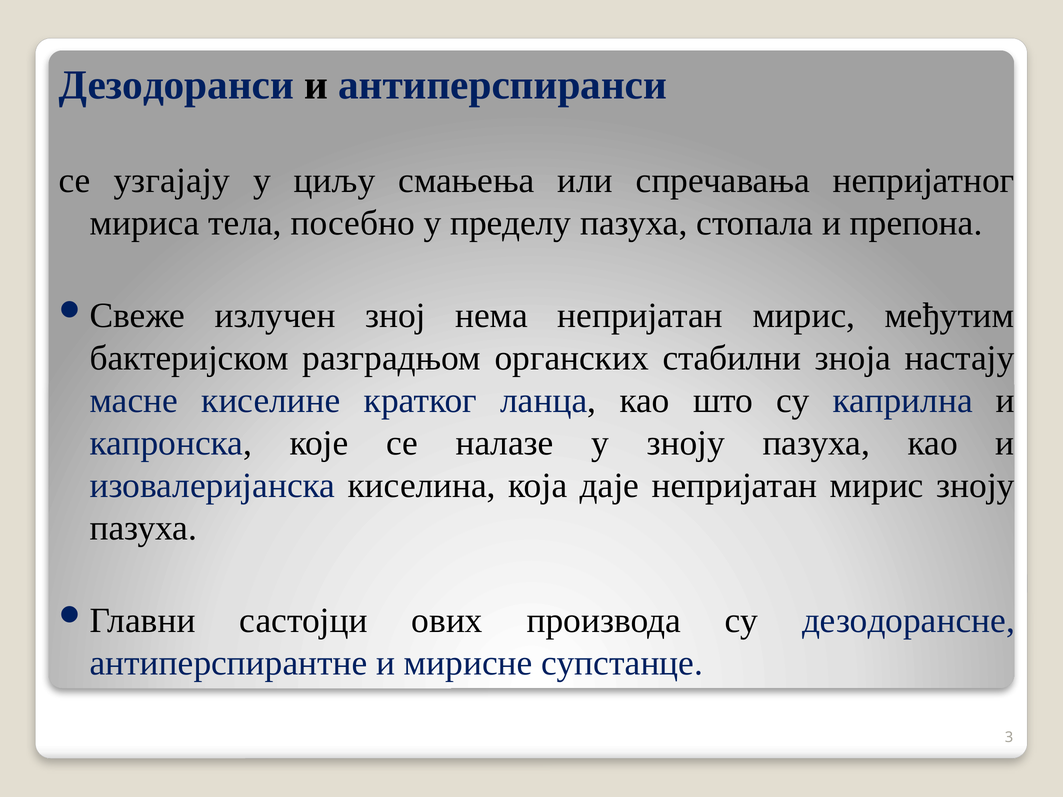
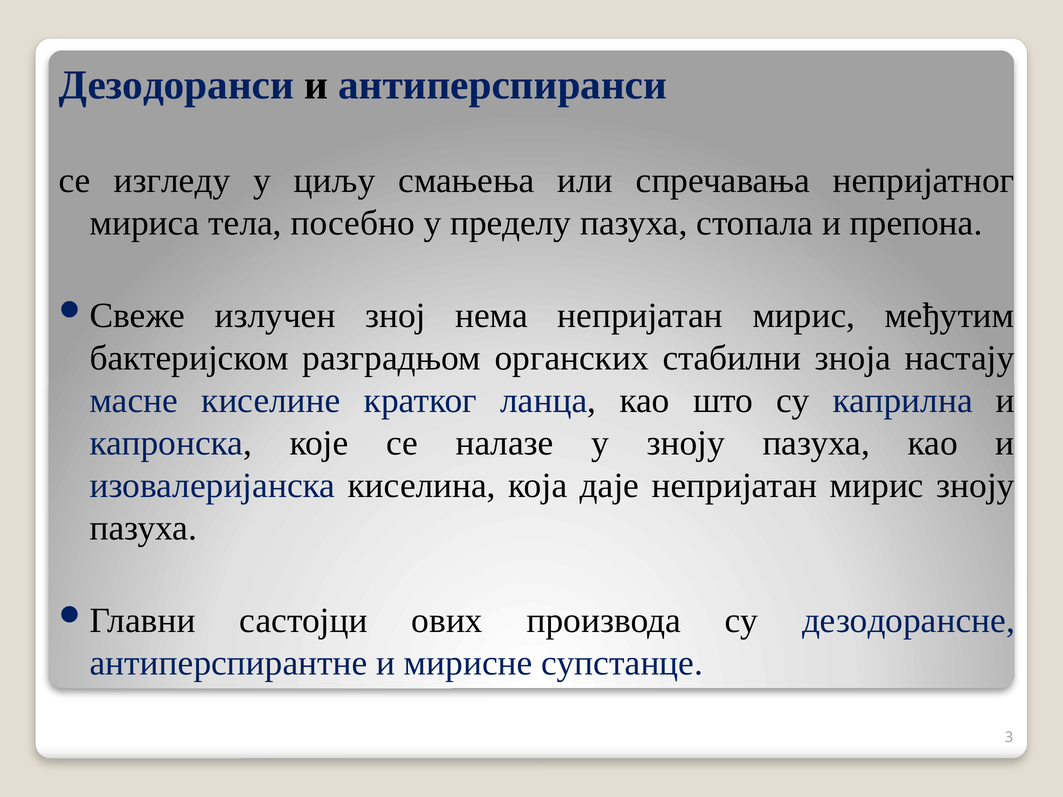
узгајају: узгајају -> изгледу (172, 181)
